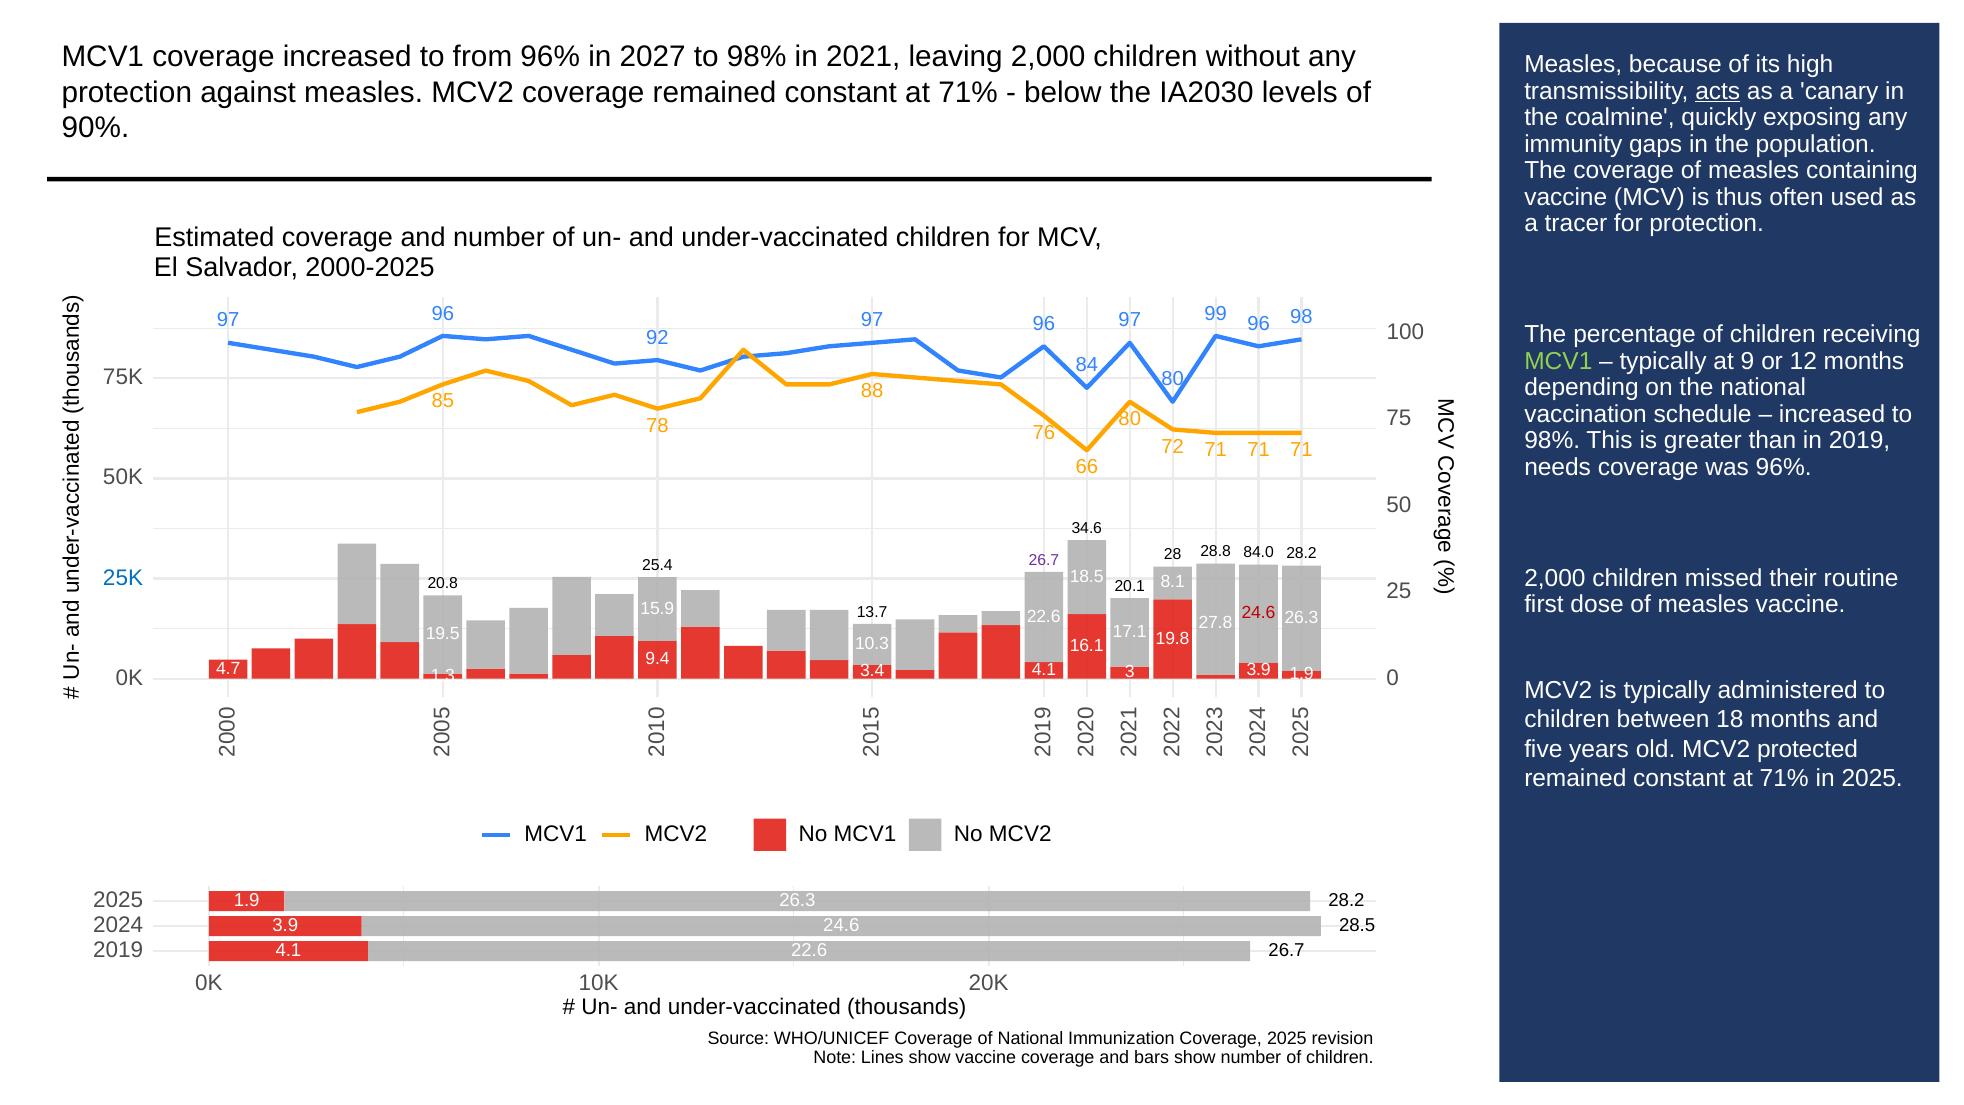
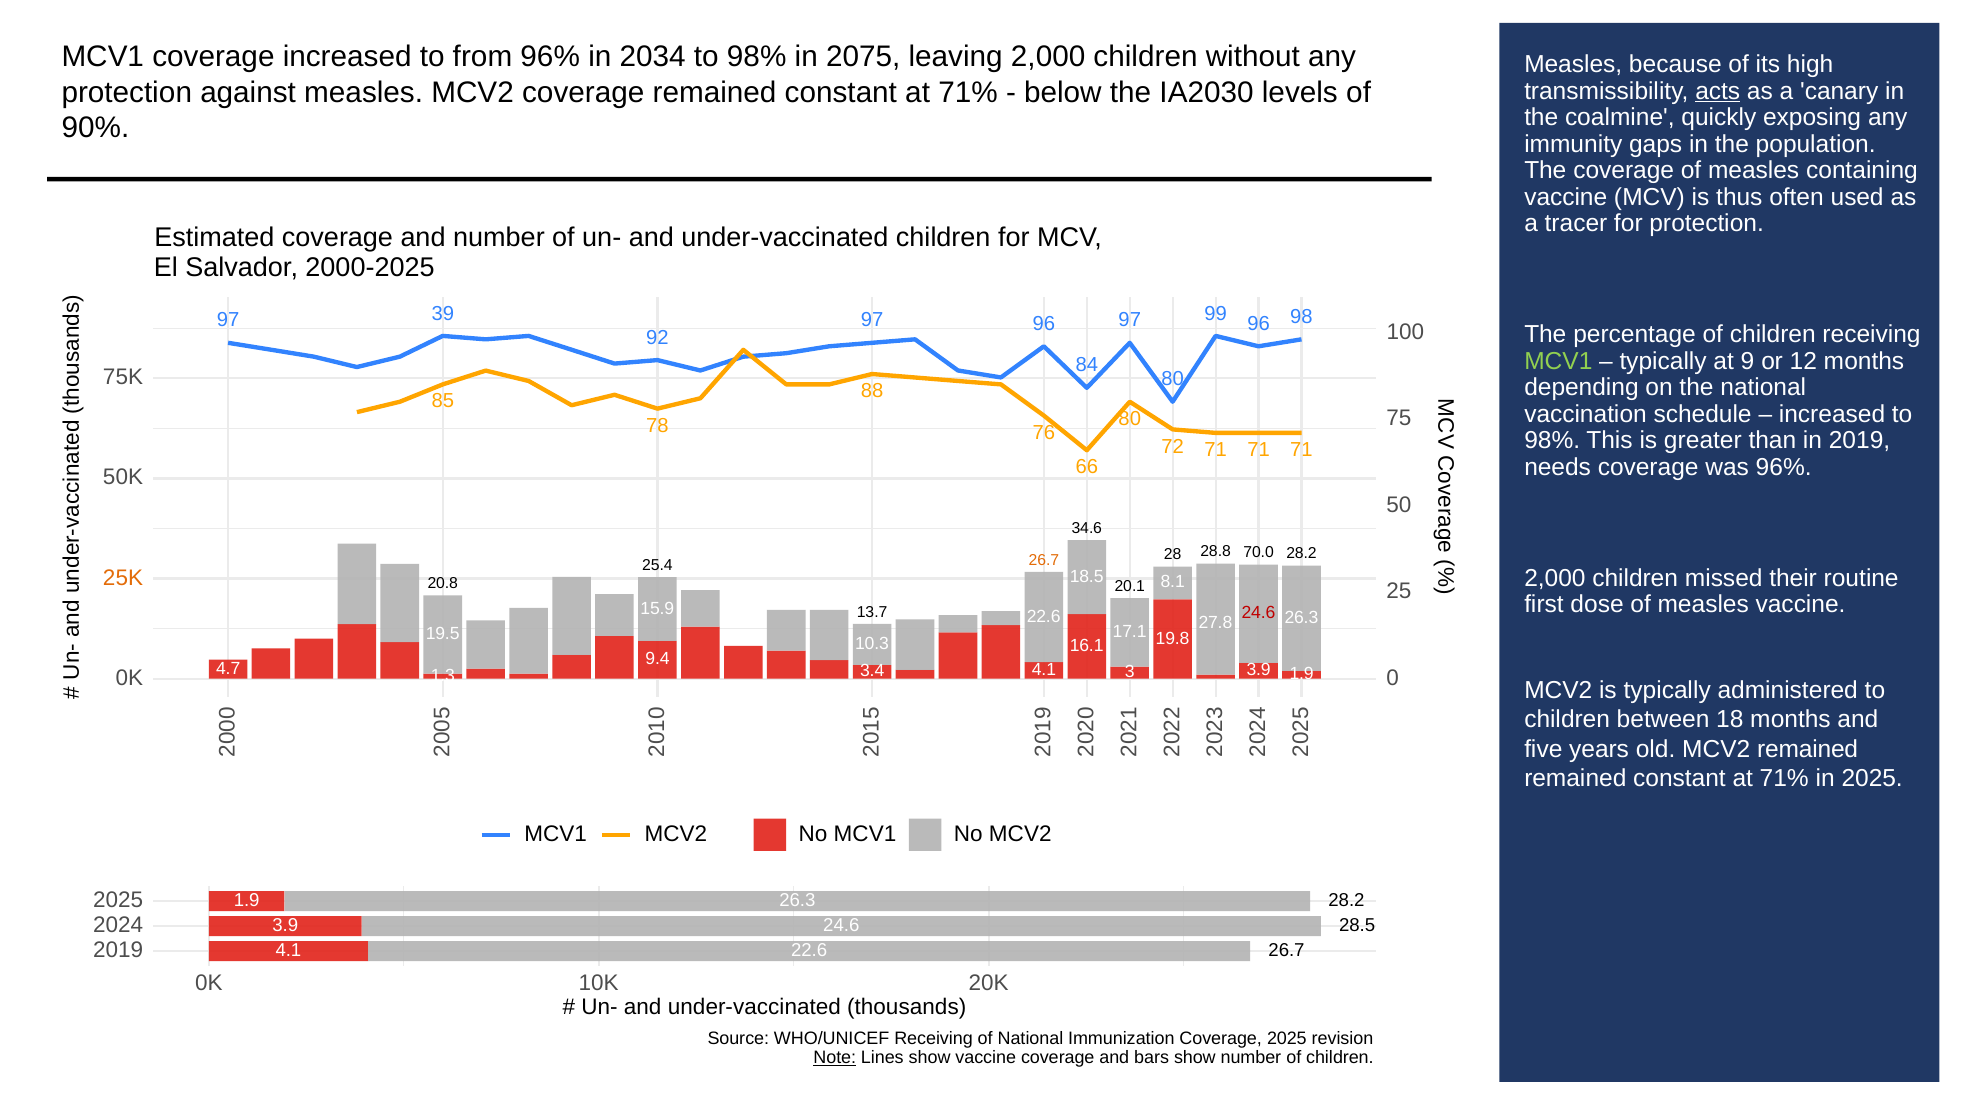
2027: 2027 -> 2034 (653, 57)
2021: 2021 -> 2075 (863, 57)
97 96: 96 -> 39 (443, 313)
84.0: 84.0 -> 70.0 (1259, 552)
26.7 colour: purple -> orange (1044, 560)
25K colour: blue -> orange (123, 578)
MCV2 protected: protected -> remained (1808, 749)
WHO/UNICEF Coverage: Coverage -> Receiving (934, 1038)
Note underline: none -> present (835, 1058)
